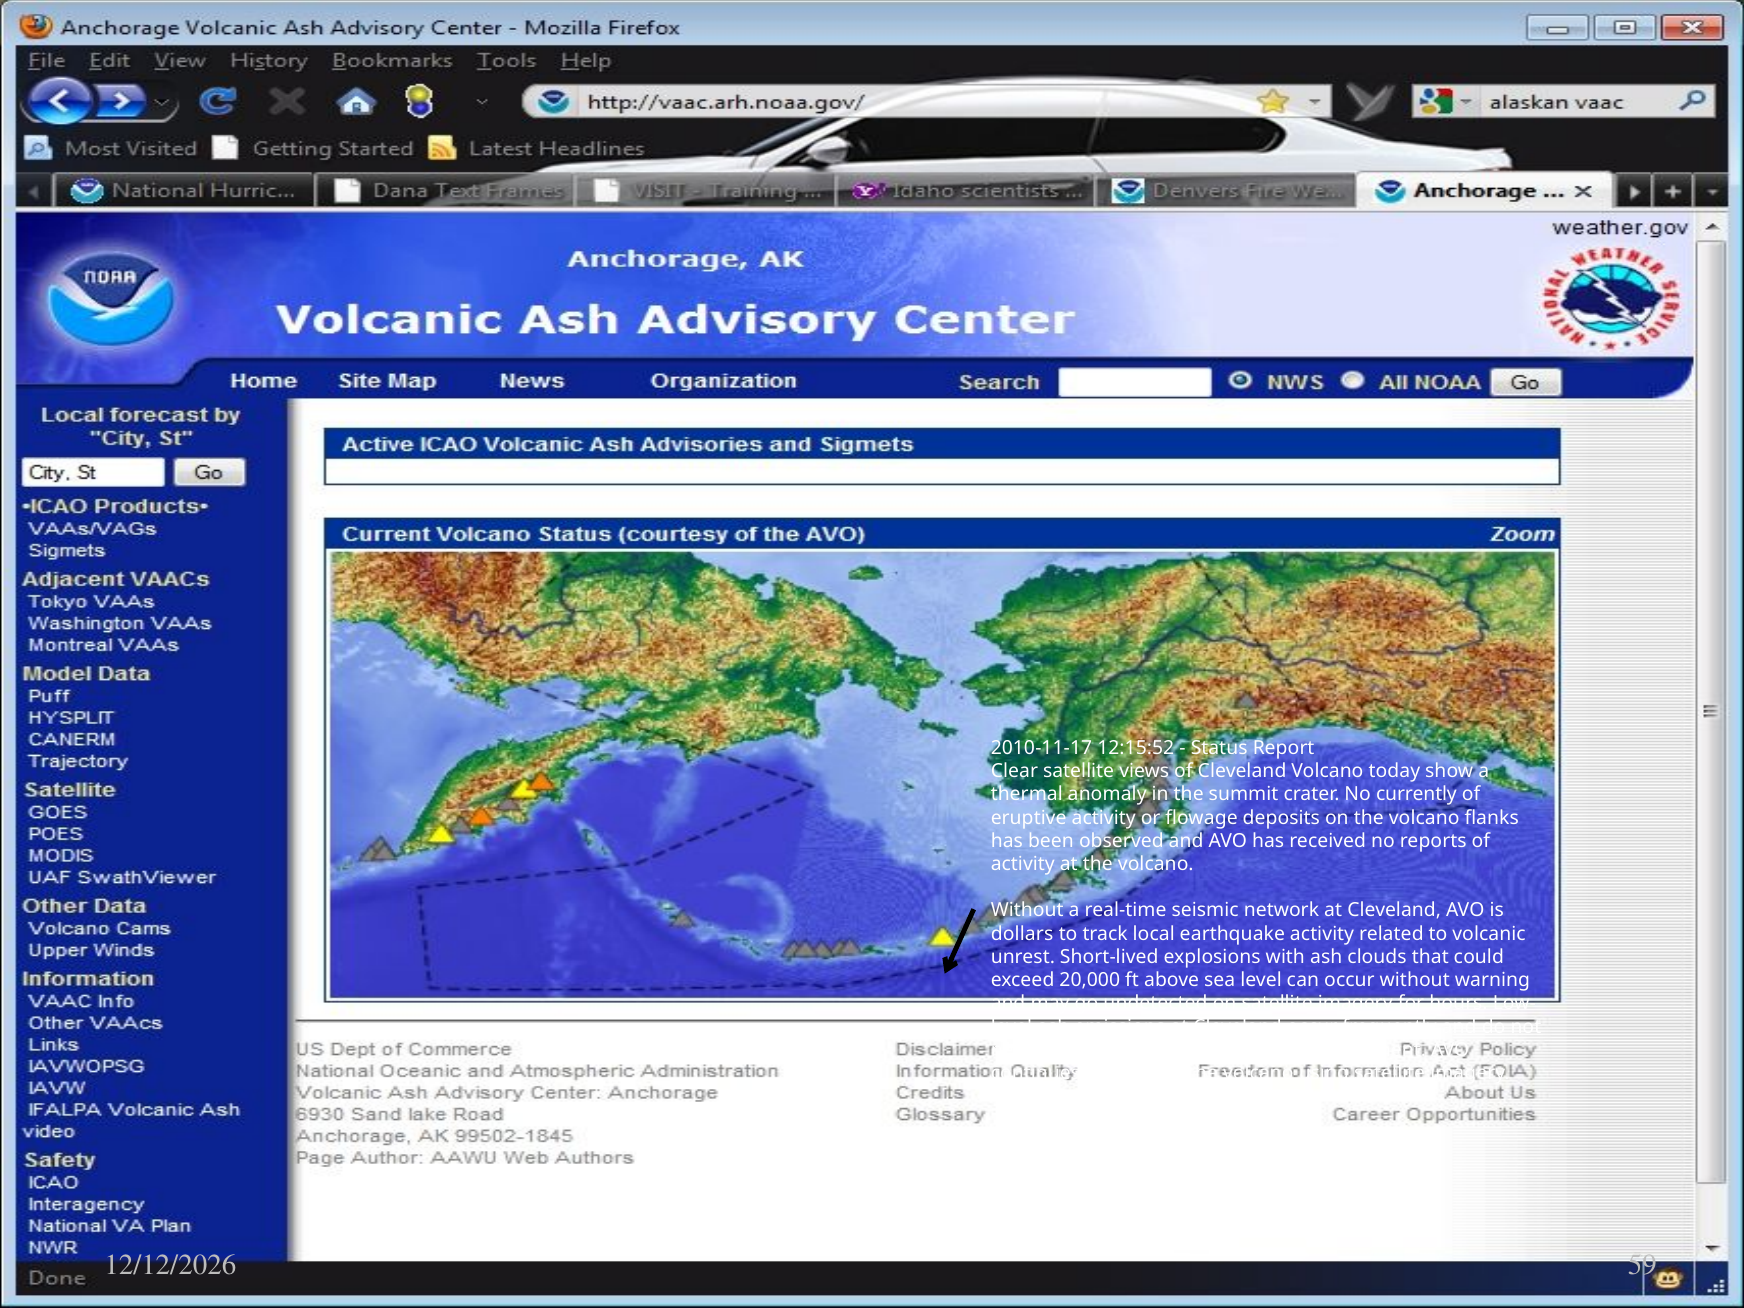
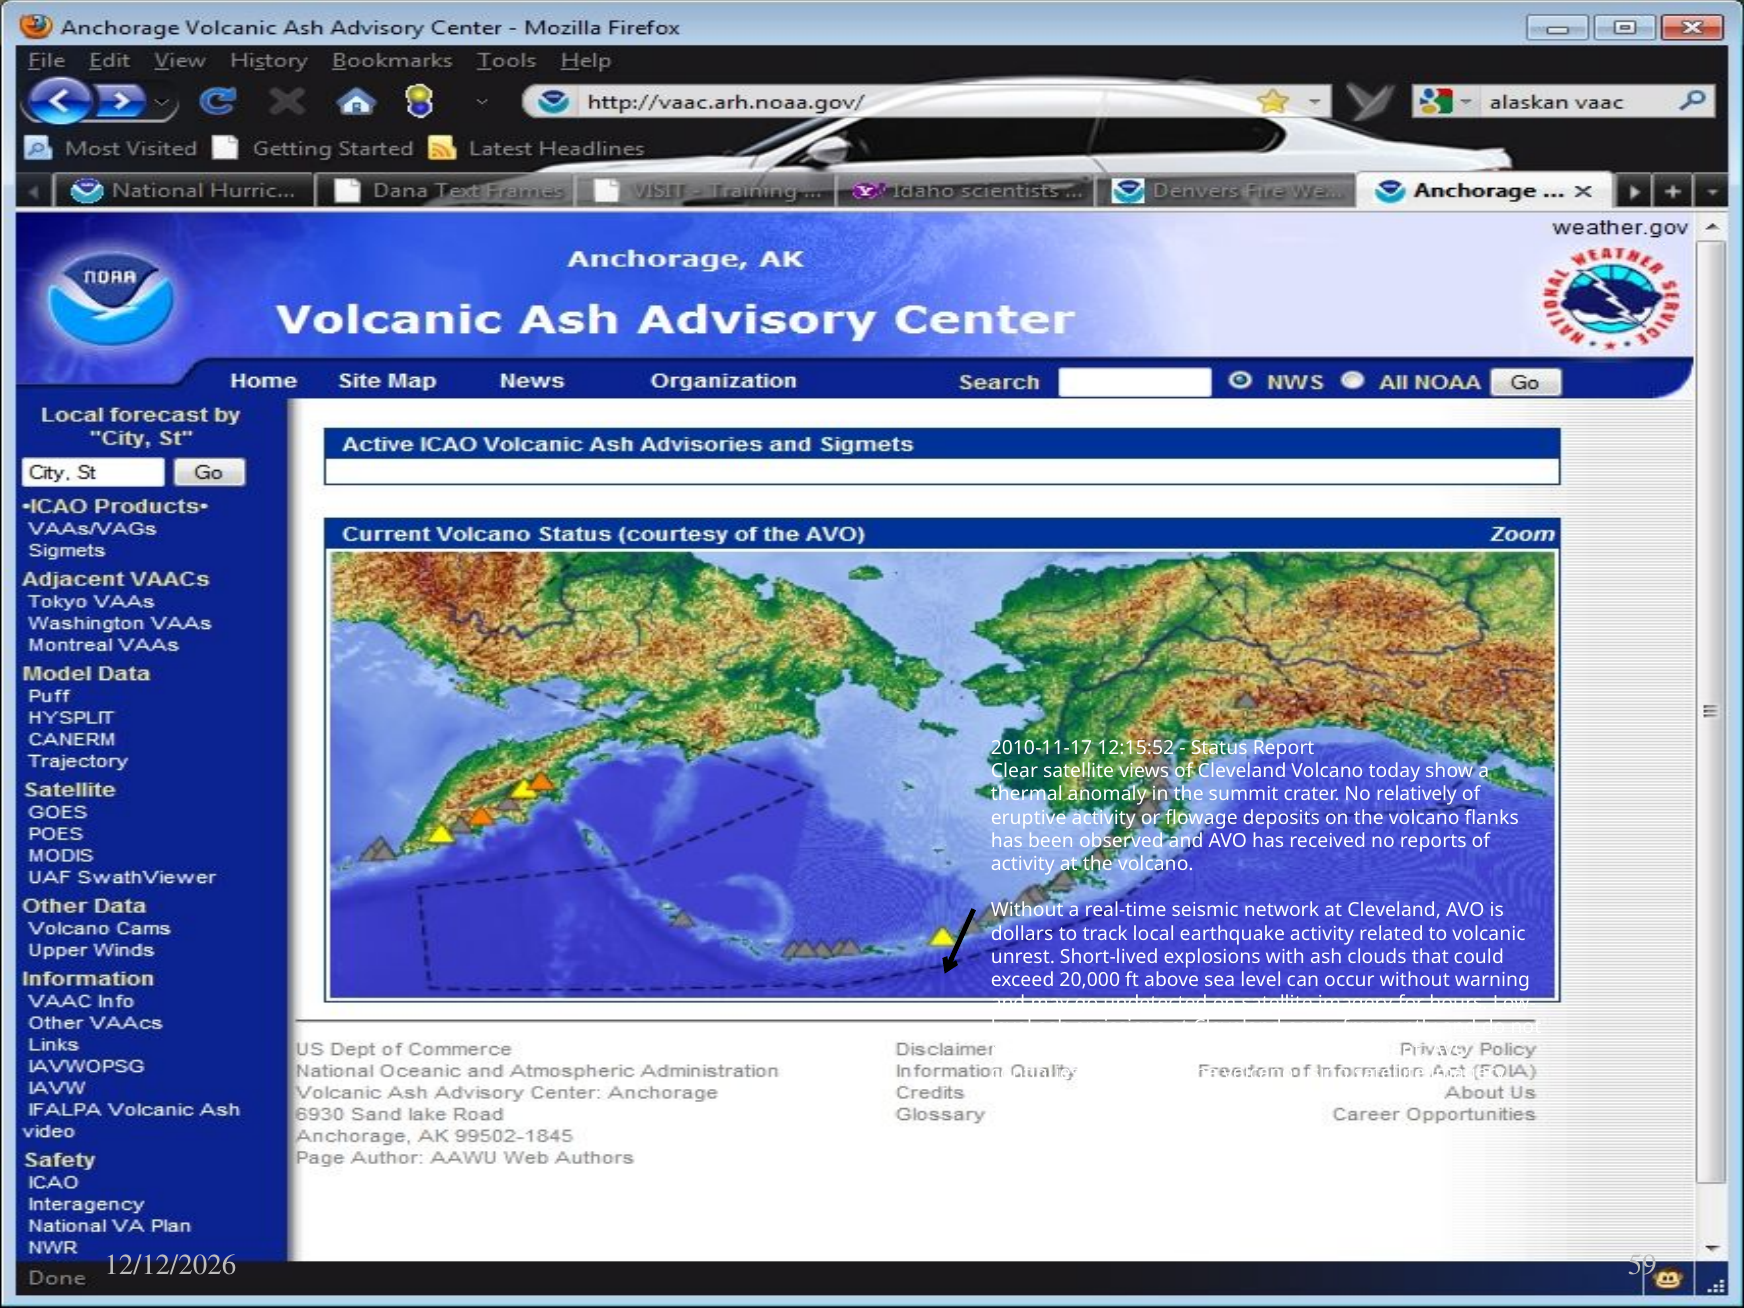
currently: currently -> relatively (1416, 795)
